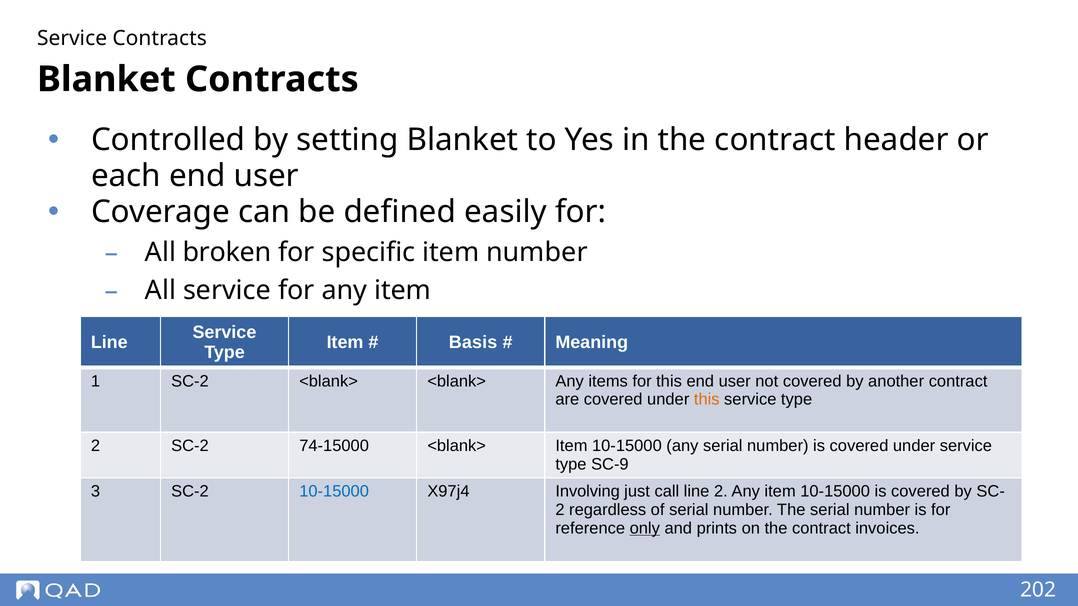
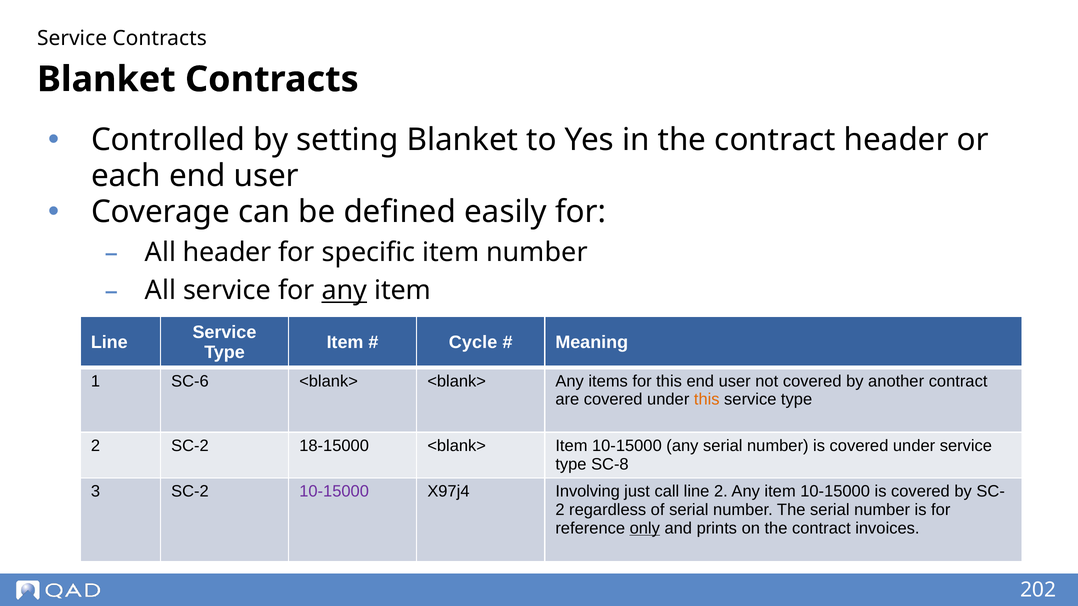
All broken: broken -> header (227, 253)
any underline: none -> present (344, 291)
Basis: Basis -> Cycle (473, 343)
1 SC-2: SC-2 -> SC-6 (190, 381)
74-15000: 74-15000 -> 18-15000 (334, 446)
SC-9: SC-9 -> SC-8 (610, 464)
10-15000 colour: blue -> purple (334, 492)
